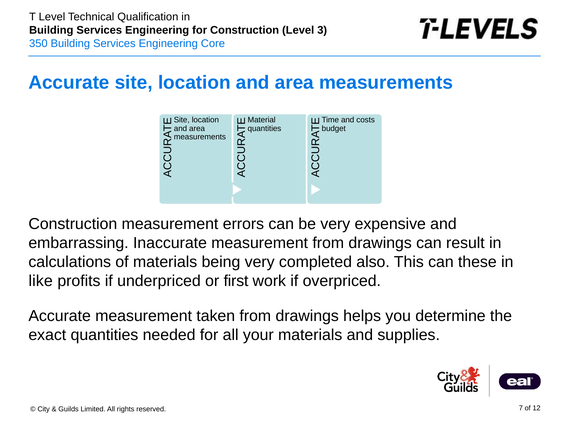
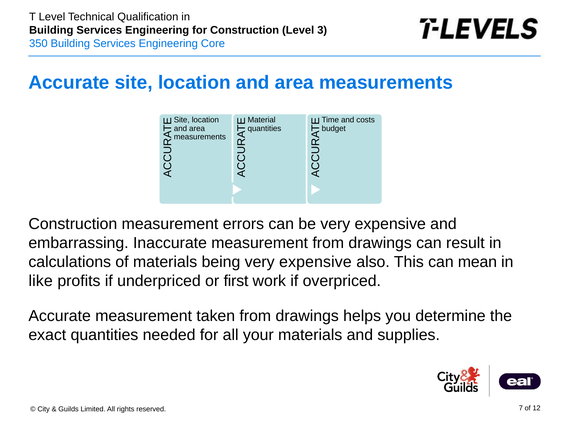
being very completed: completed -> expensive (315, 262)
these: these -> mean (477, 262)
